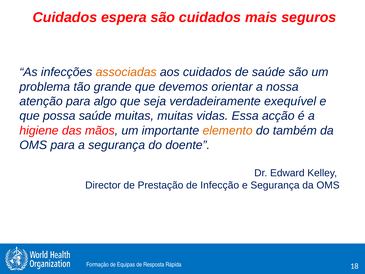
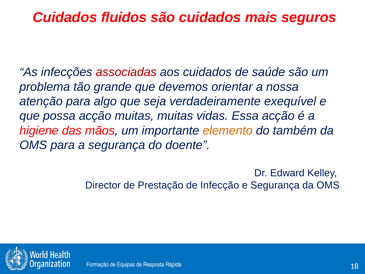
espera: espera -> fluidos (124, 17)
associadas colour: orange -> red (126, 72)
possa saúde: saúde -> acção (95, 116)
